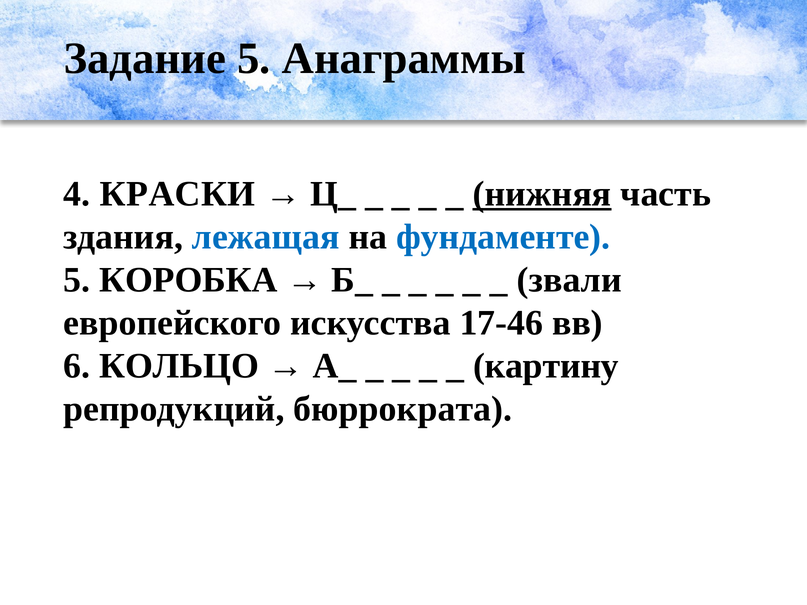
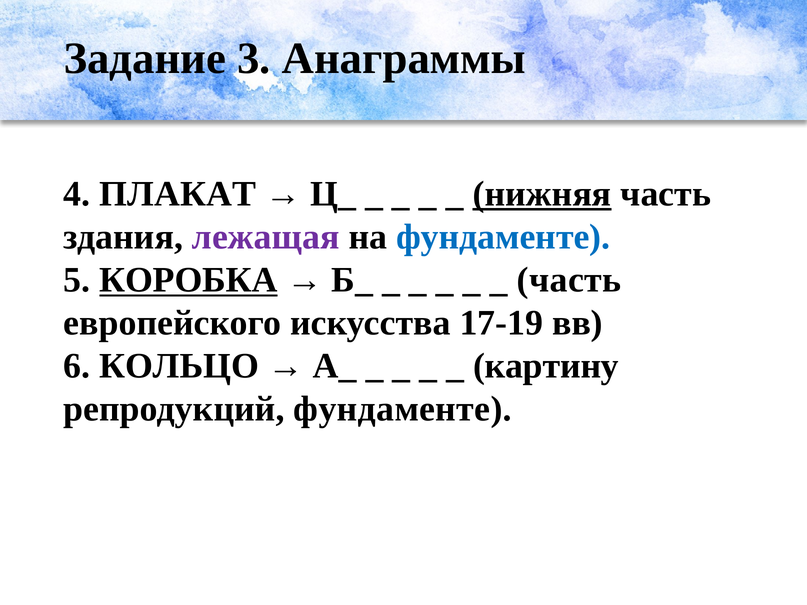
Задание 5: 5 -> 3 (254, 59)
КРАСКИ: КРАСКИ -> ПЛАКАТ (178, 194)
лежащая colour: blue -> purple (266, 237)
КОРОБКА underline: none -> present (188, 280)
звали: звали -> часть (569, 280)
17-46: 17-46 -> 17-19 (501, 323)
репродукций бюррократа: бюррократа -> фундаменте (403, 409)
